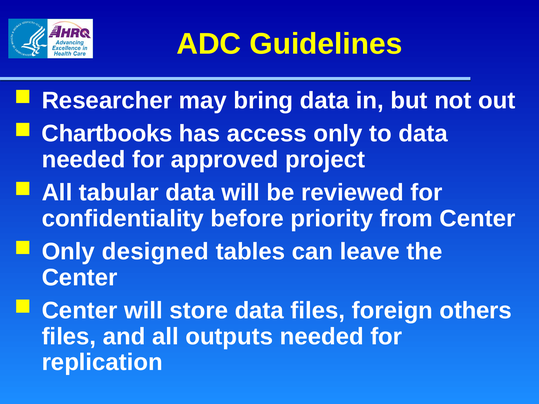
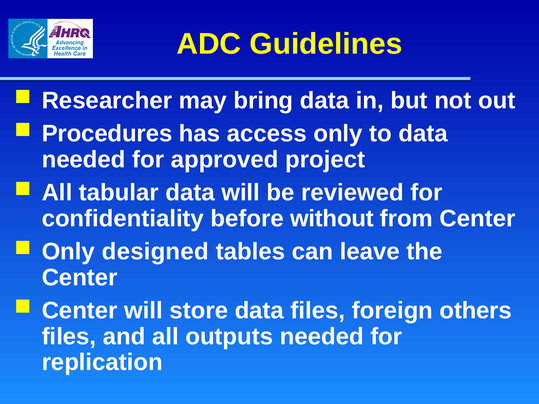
Chartbooks: Chartbooks -> Procedures (107, 134)
priority: priority -> without (332, 219)
